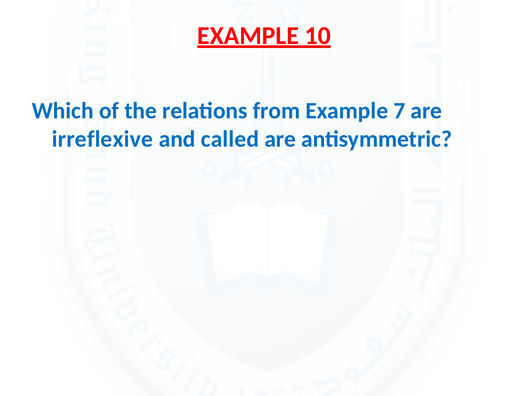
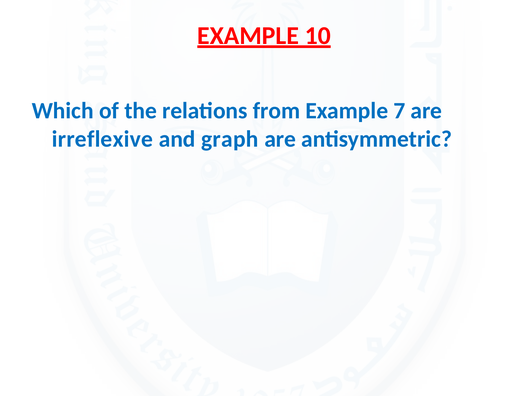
called: called -> graph (230, 139)
